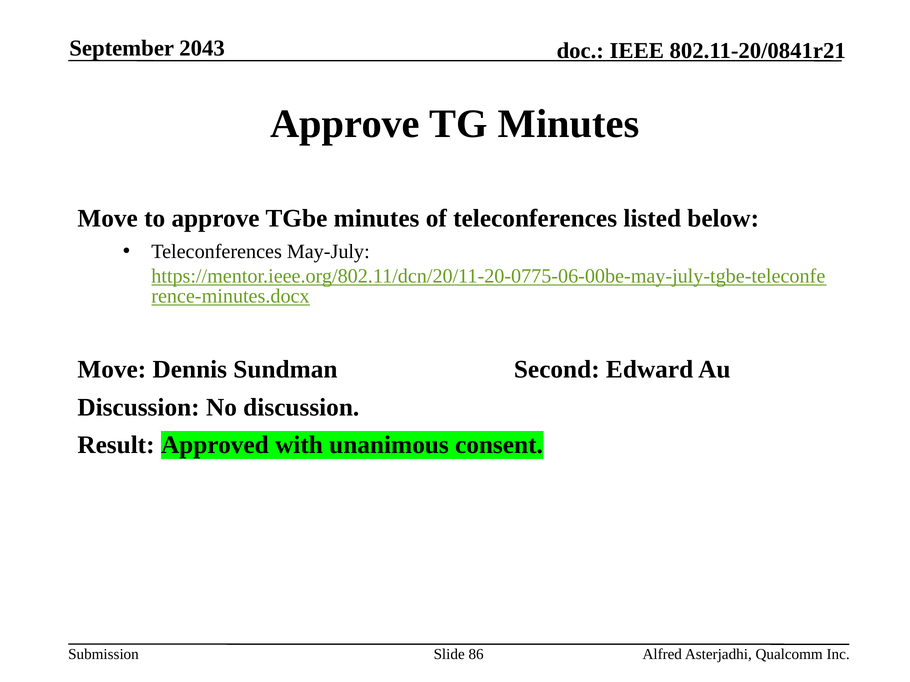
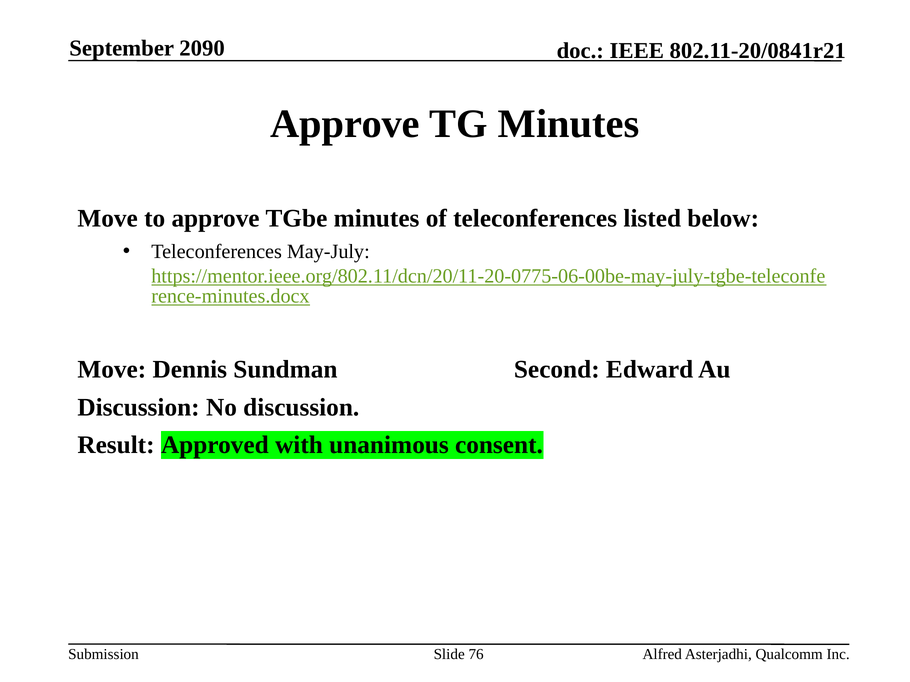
2043: 2043 -> 2090 (202, 48)
86: 86 -> 76 (476, 655)
